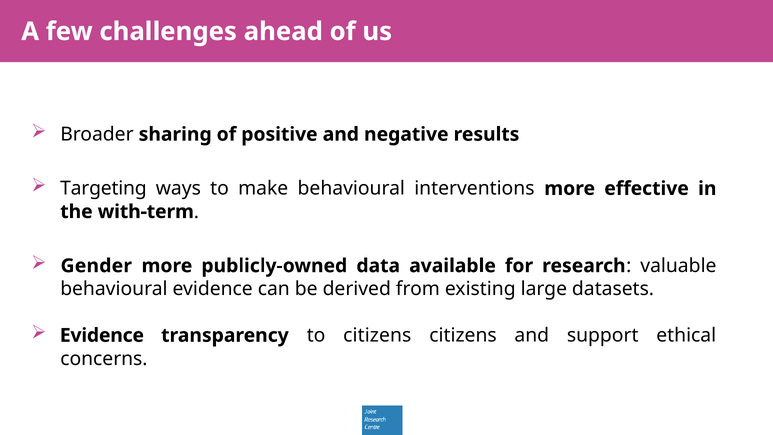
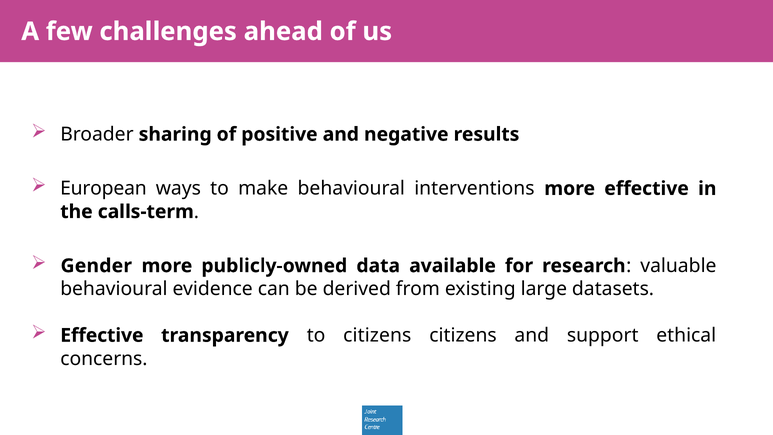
Targeting: Targeting -> European (103, 188)
with-term: with-term -> calls-term (146, 212)
Evidence: Evidence -> Effective (102, 335)
